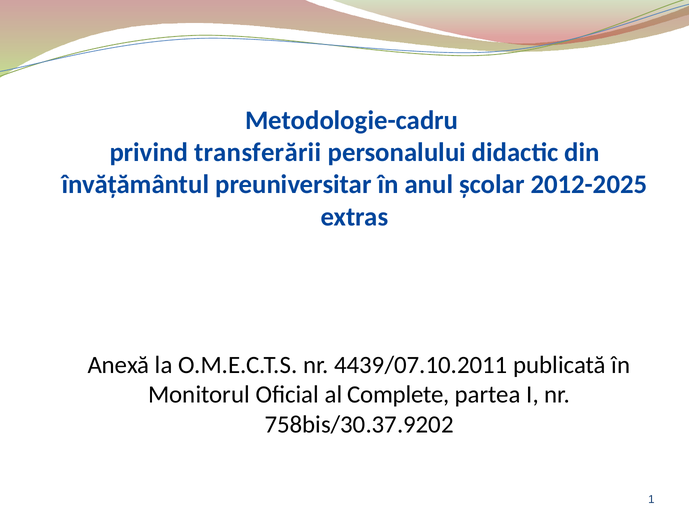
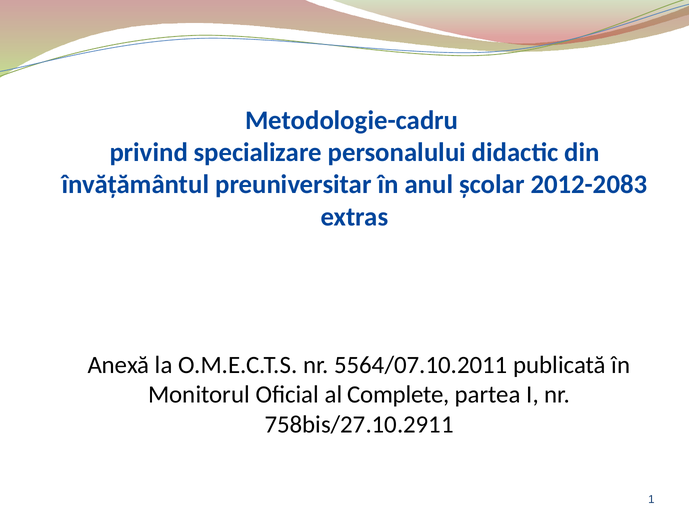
transferării: transferării -> specializare (258, 153)
2012-2025: 2012-2025 -> 2012-2083 (589, 185)
4439/07.10.2011: 4439/07.10.2011 -> 5564/07.10.2011 (421, 366)
758bis/30.37.9202: 758bis/30.37.9202 -> 758bis/27.10.2911 (359, 425)
